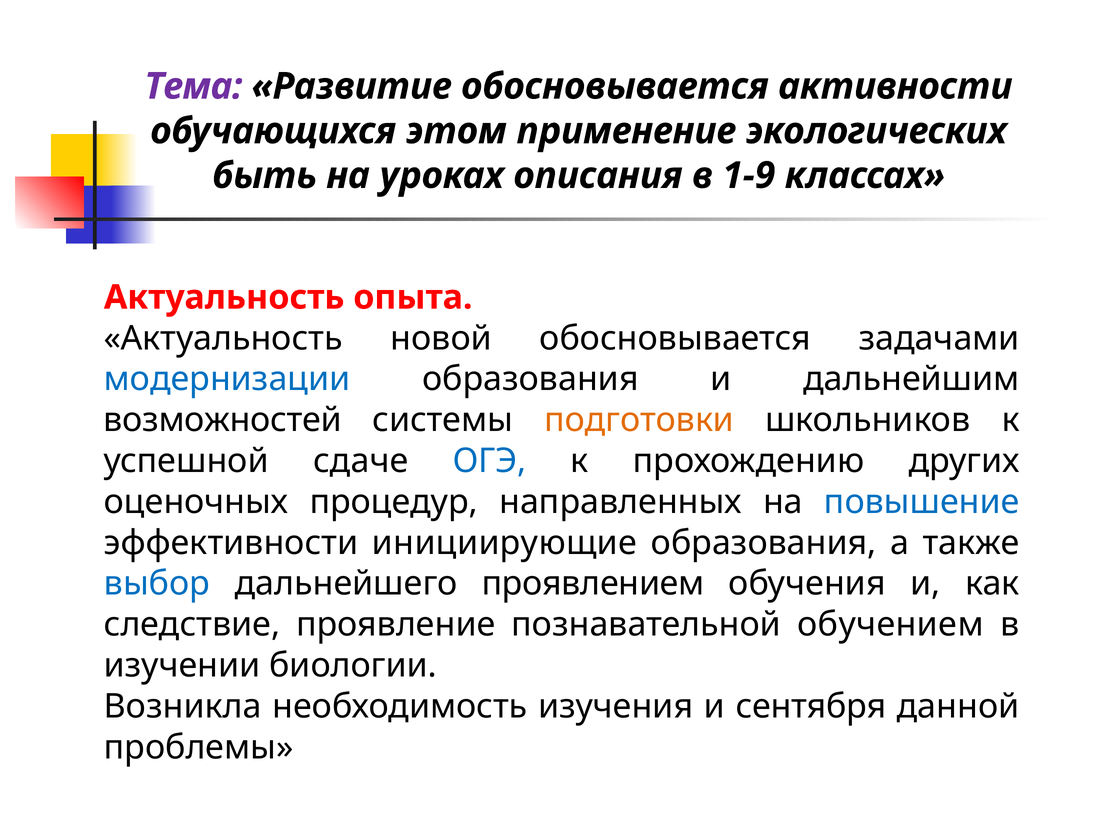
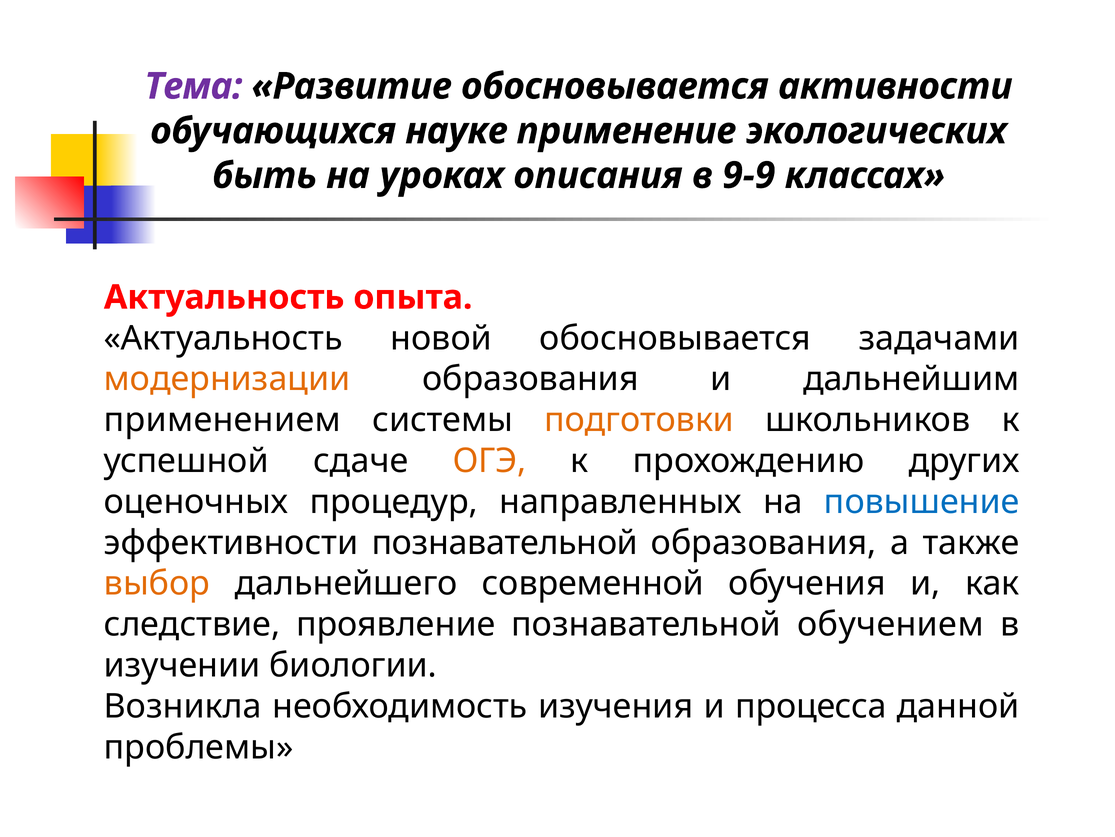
этом: этом -> науке (457, 131)
1-9: 1-9 -> 9-9 (749, 175)
модернизации colour: blue -> orange (227, 379)
возможностей: возможностей -> применением (222, 420)
ОГЭ colour: blue -> orange (489, 461)
эффективности инициирующие: инициирующие -> познавательной (505, 542)
выбор colour: blue -> orange (157, 583)
проявлением: проявлением -> современной (593, 583)
сентября: сентября -> процесса (811, 706)
